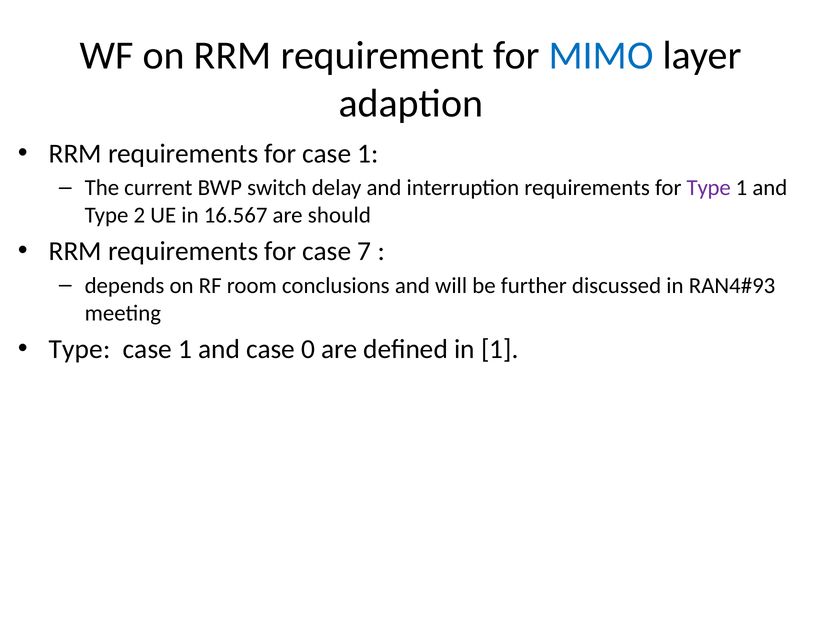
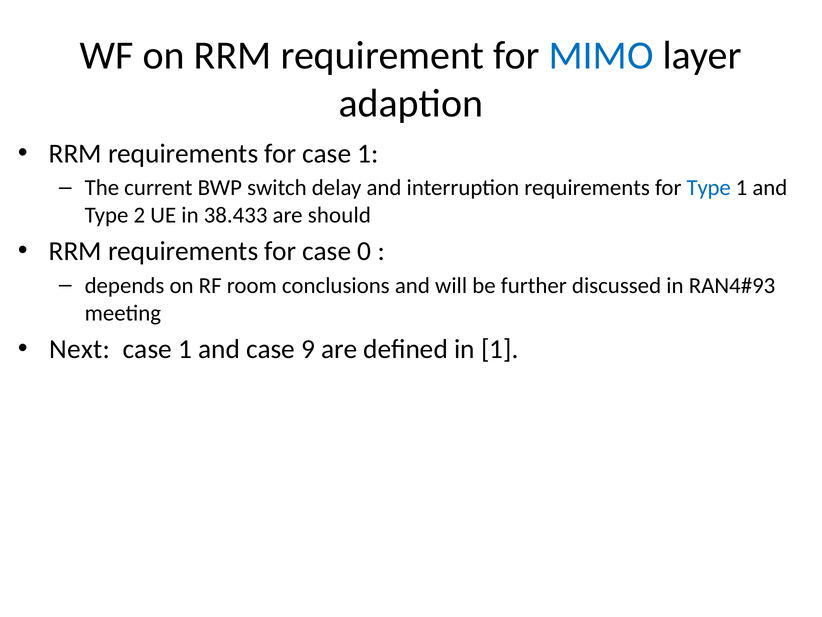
Type colour: purple -> blue (709, 188)
16.567: 16.567 -> 38.433 (236, 215)
7: 7 -> 0 (364, 251)
Type: Type -> Next (80, 349)
0: 0 -> 9 (308, 349)
